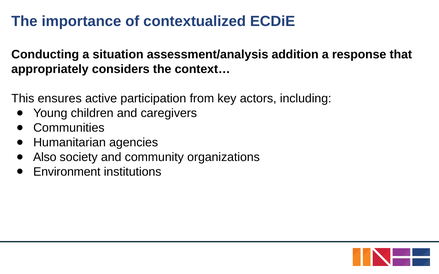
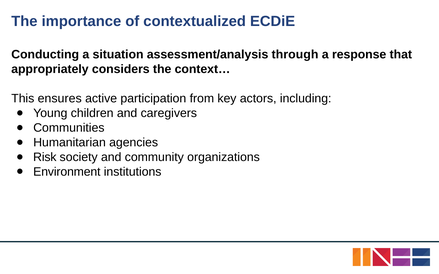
addition: addition -> through (295, 55)
Also: Also -> Risk (45, 157)
